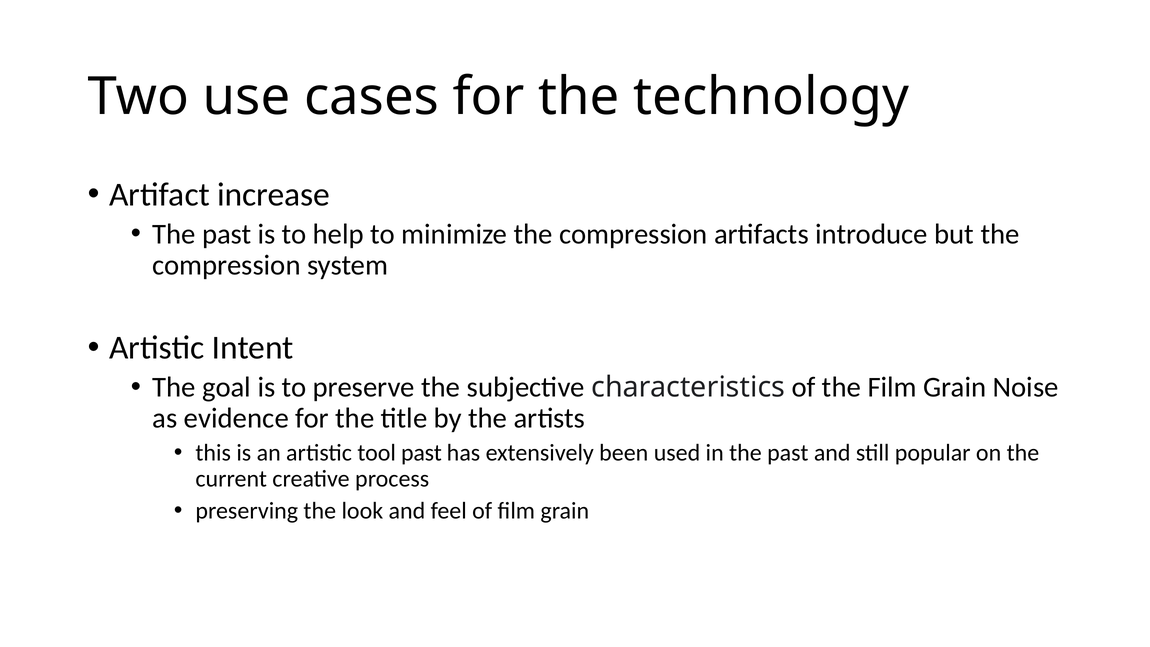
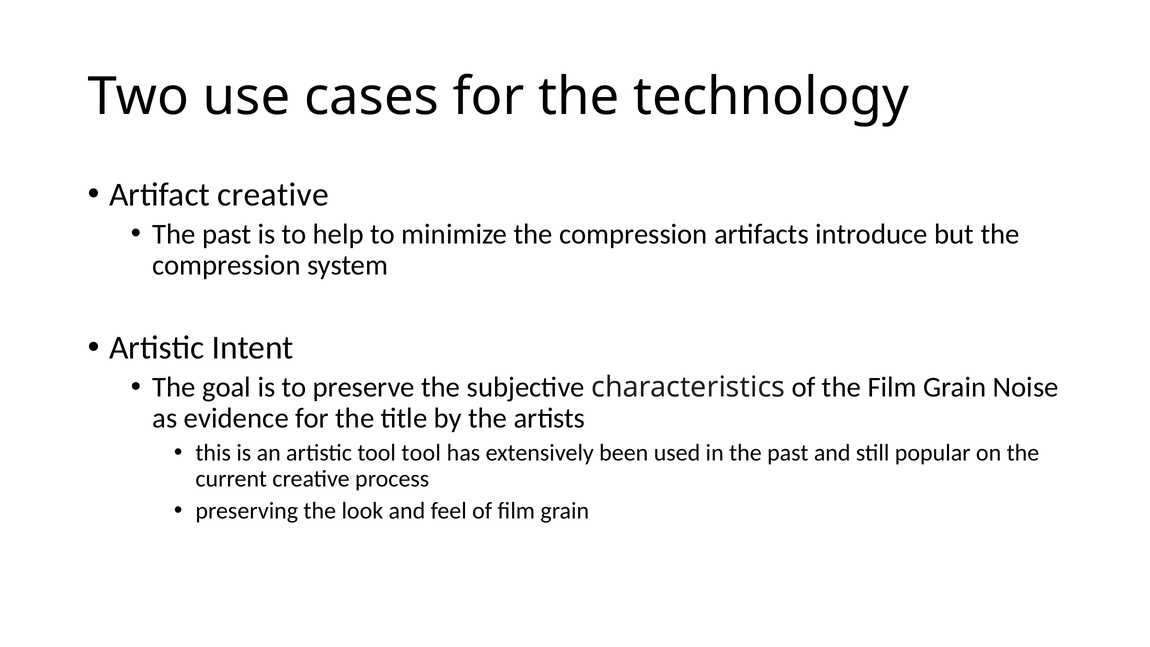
Artifact increase: increase -> creative (273, 194)
tool past: past -> tool (421, 453)
